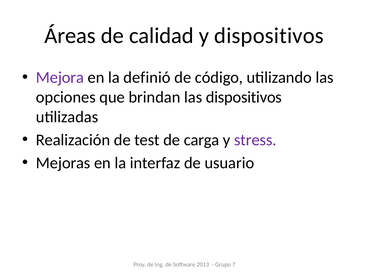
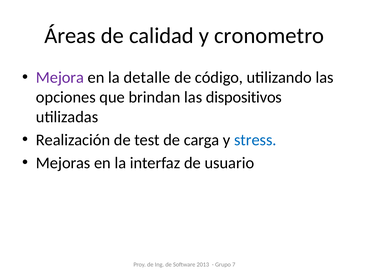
y dispositivos: dispositivos -> cronometro (269, 36)
definió: definió -> detalle (147, 77)
stress colour: purple -> blue (255, 140)
